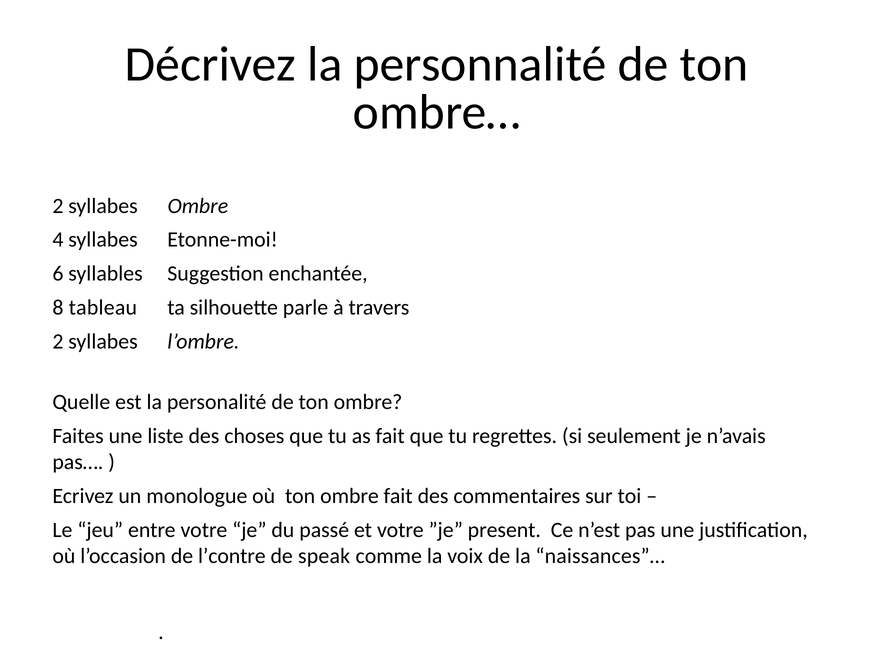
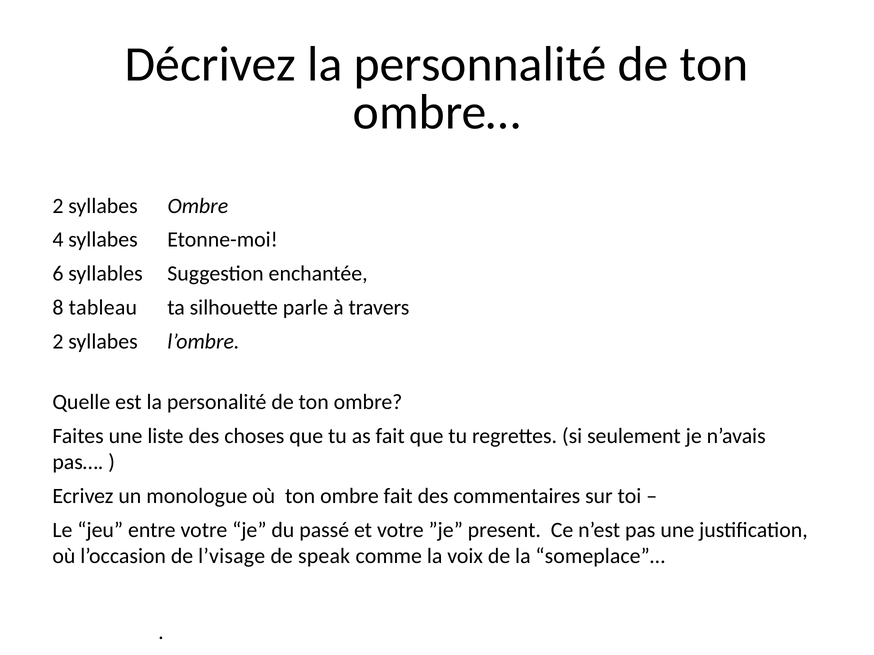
l’contre: l’contre -> l’visage (232, 557)
naissances”…: naissances”… -> someplace”… (600, 557)
